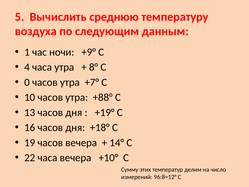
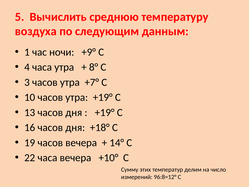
0: 0 -> 3 (27, 82)
утра +88°: +88° -> +19° (103, 97)
